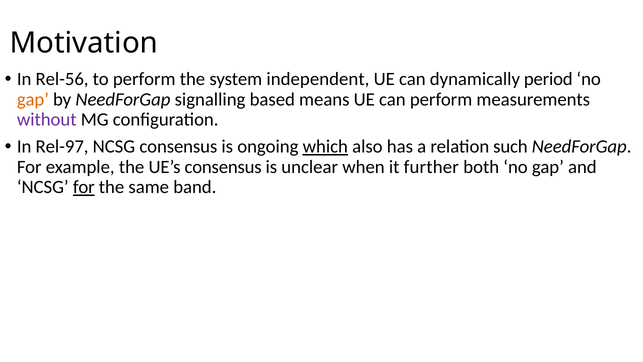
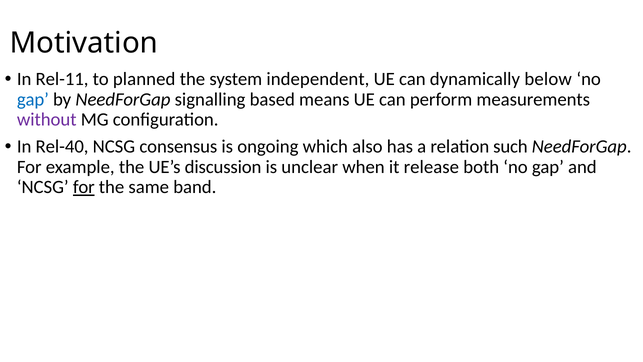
Rel-56: Rel-56 -> Rel-11 (62, 79)
to perform: perform -> planned (144, 79)
period: period -> below (548, 79)
gap colour: orange -> blue (33, 99)
Rel-97: Rel-97 -> Rel-40 (62, 147)
which underline: present -> none (325, 147)
UE’s consensus: consensus -> discussion (223, 167)
further: further -> release (431, 167)
